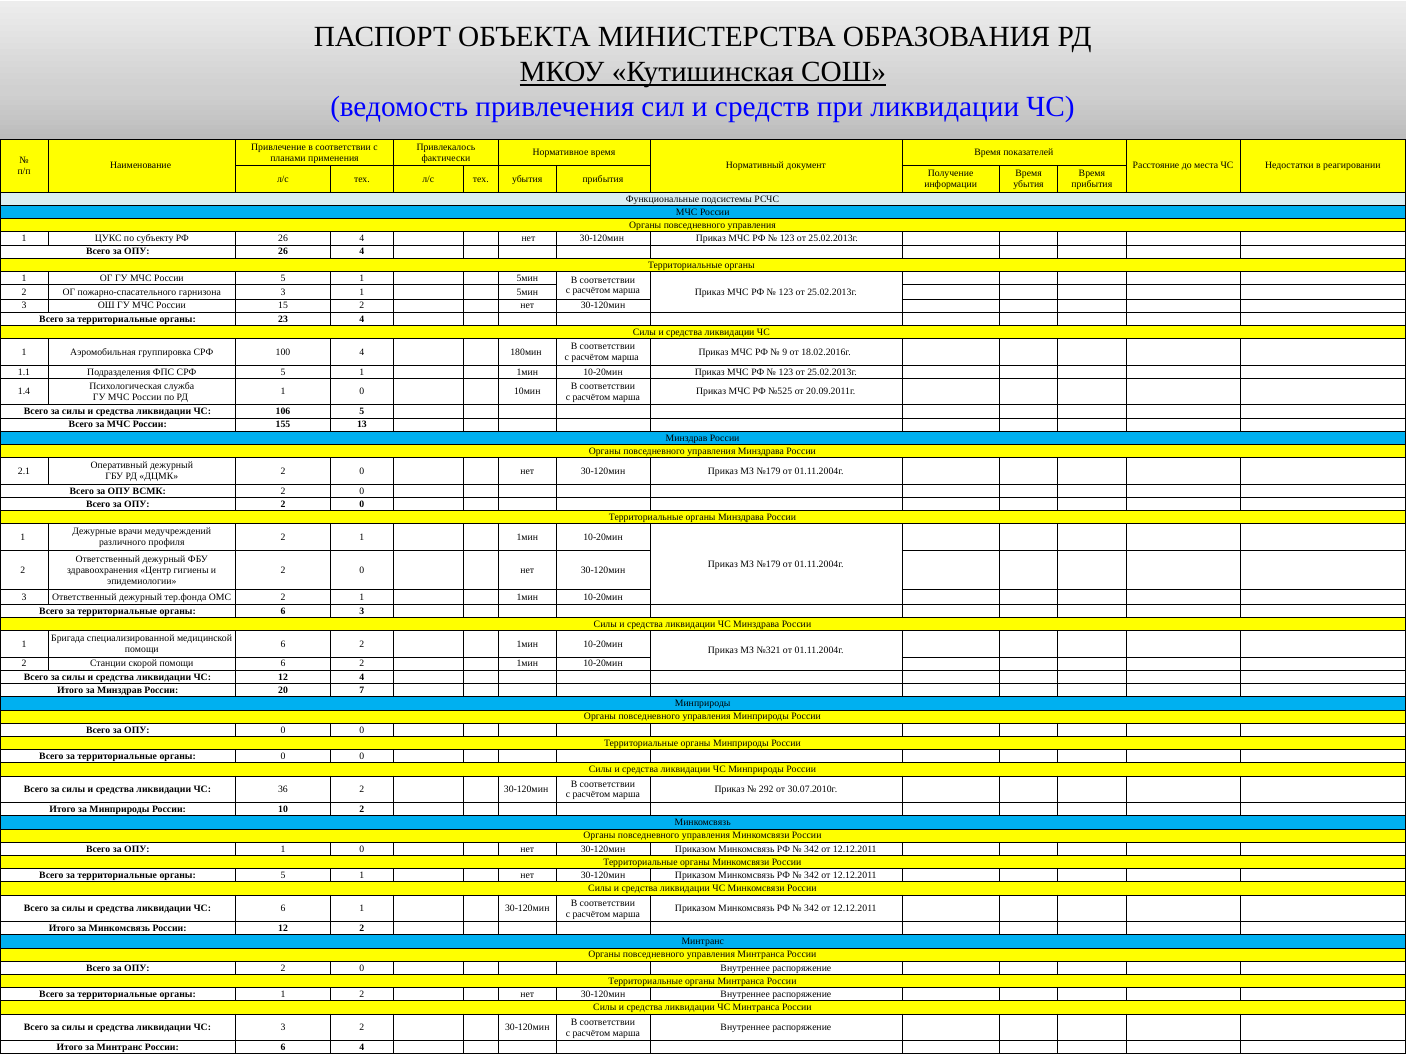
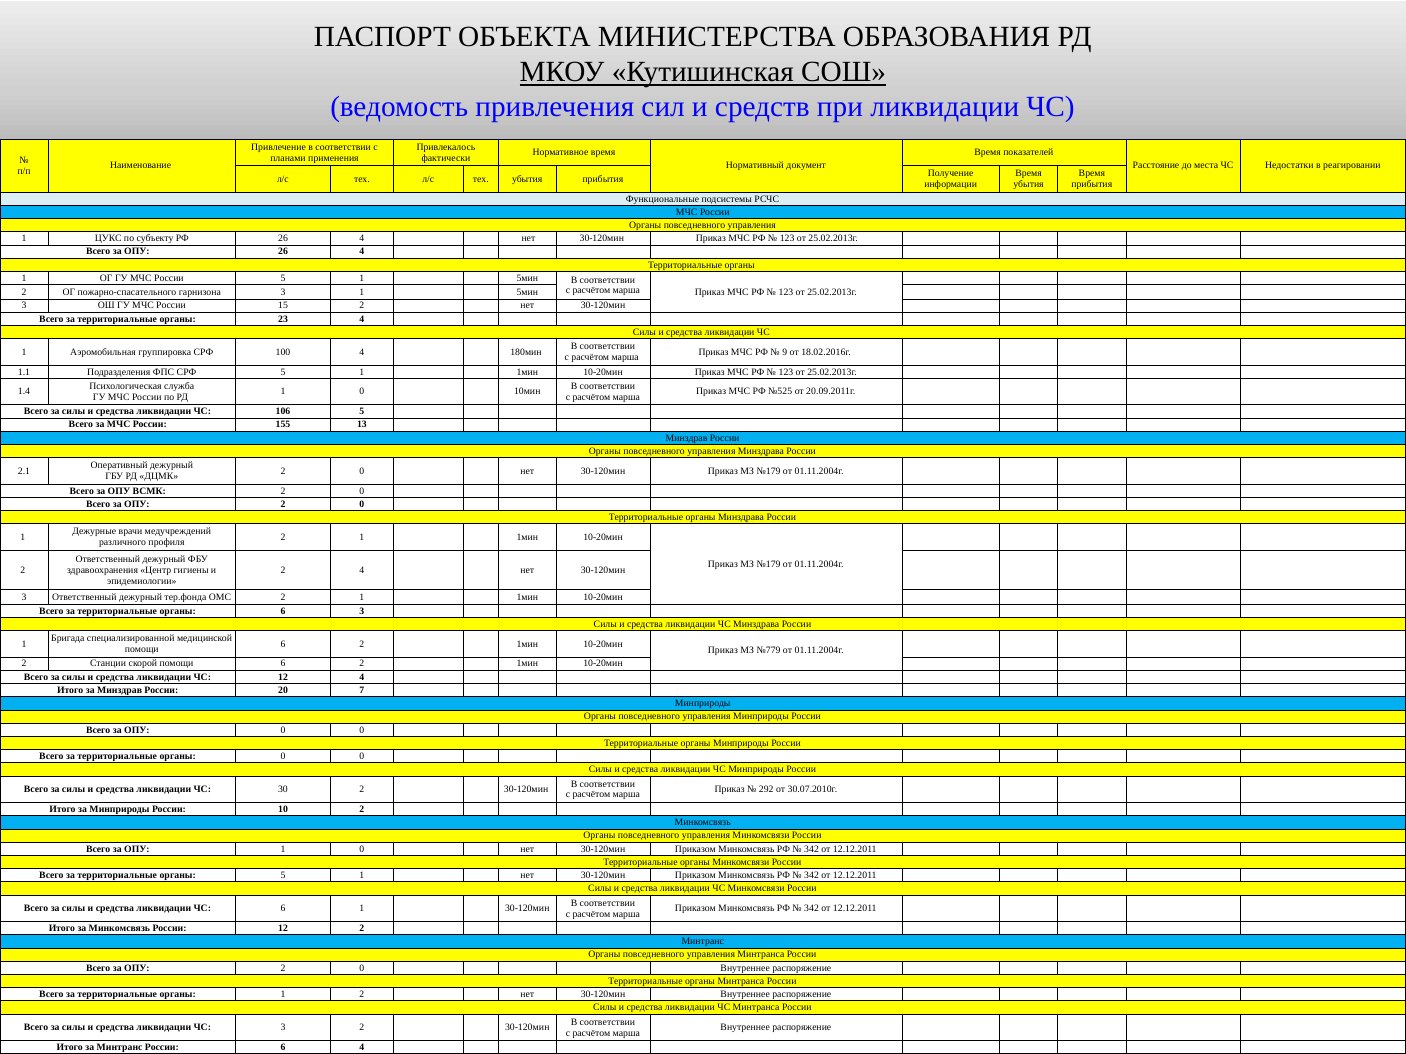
0: 0 -> 4 (362, 570)
№321: №321 -> №779 (769, 651)
36: 36 -> 30 (283, 790)
